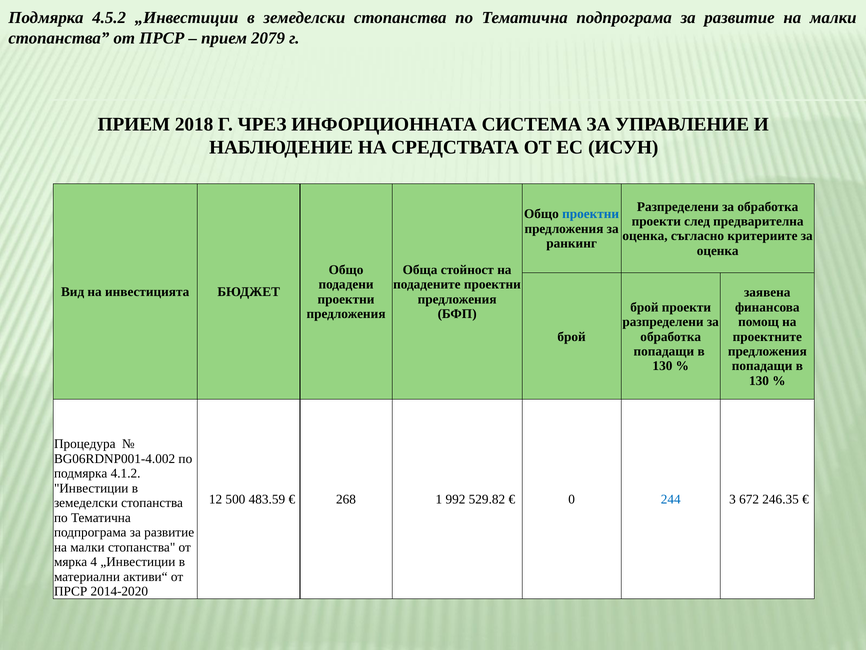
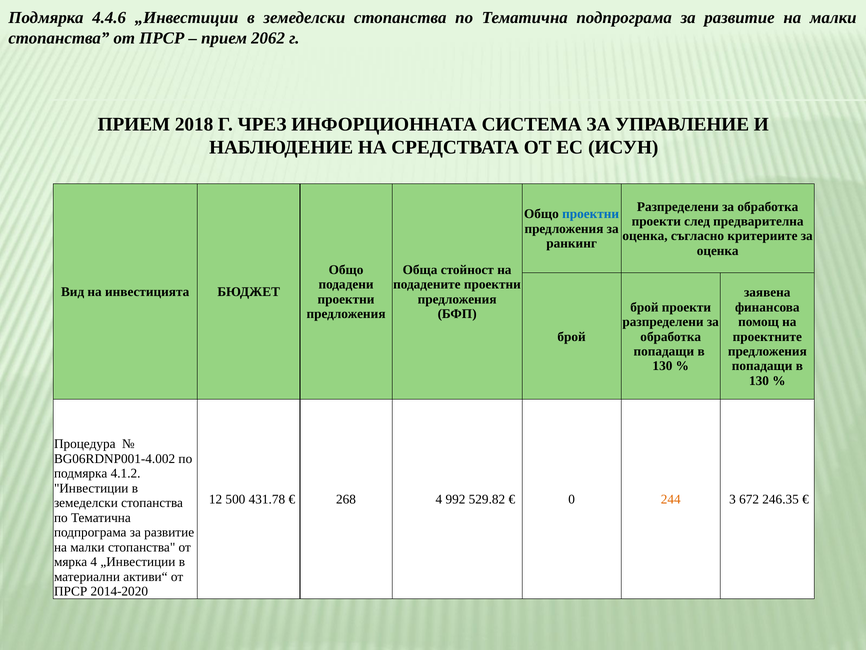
4.5.2: 4.5.2 -> 4.4.6 (109, 18)
2079: 2079 -> 2062 (268, 38)
483.59: 483.59 -> 431.78 (267, 499)
268 1: 1 -> 4 (439, 499)
244 colour: blue -> orange (671, 499)
